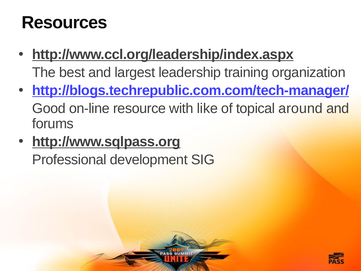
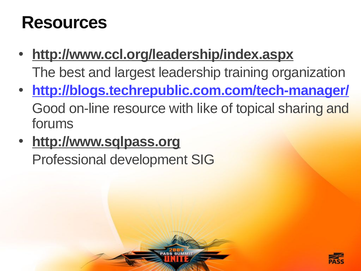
around: around -> sharing (301, 108)
